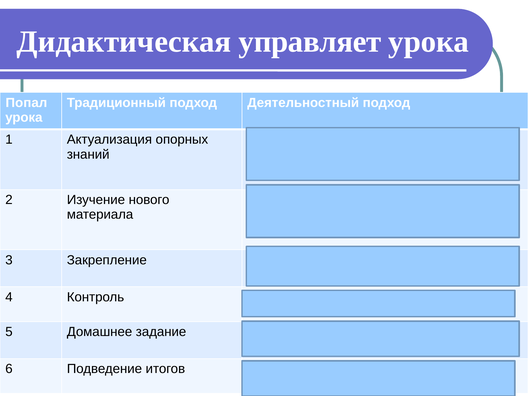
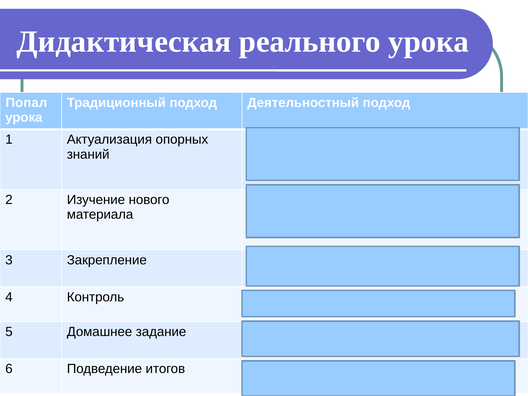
управляет: управляет -> реального (310, 42)
